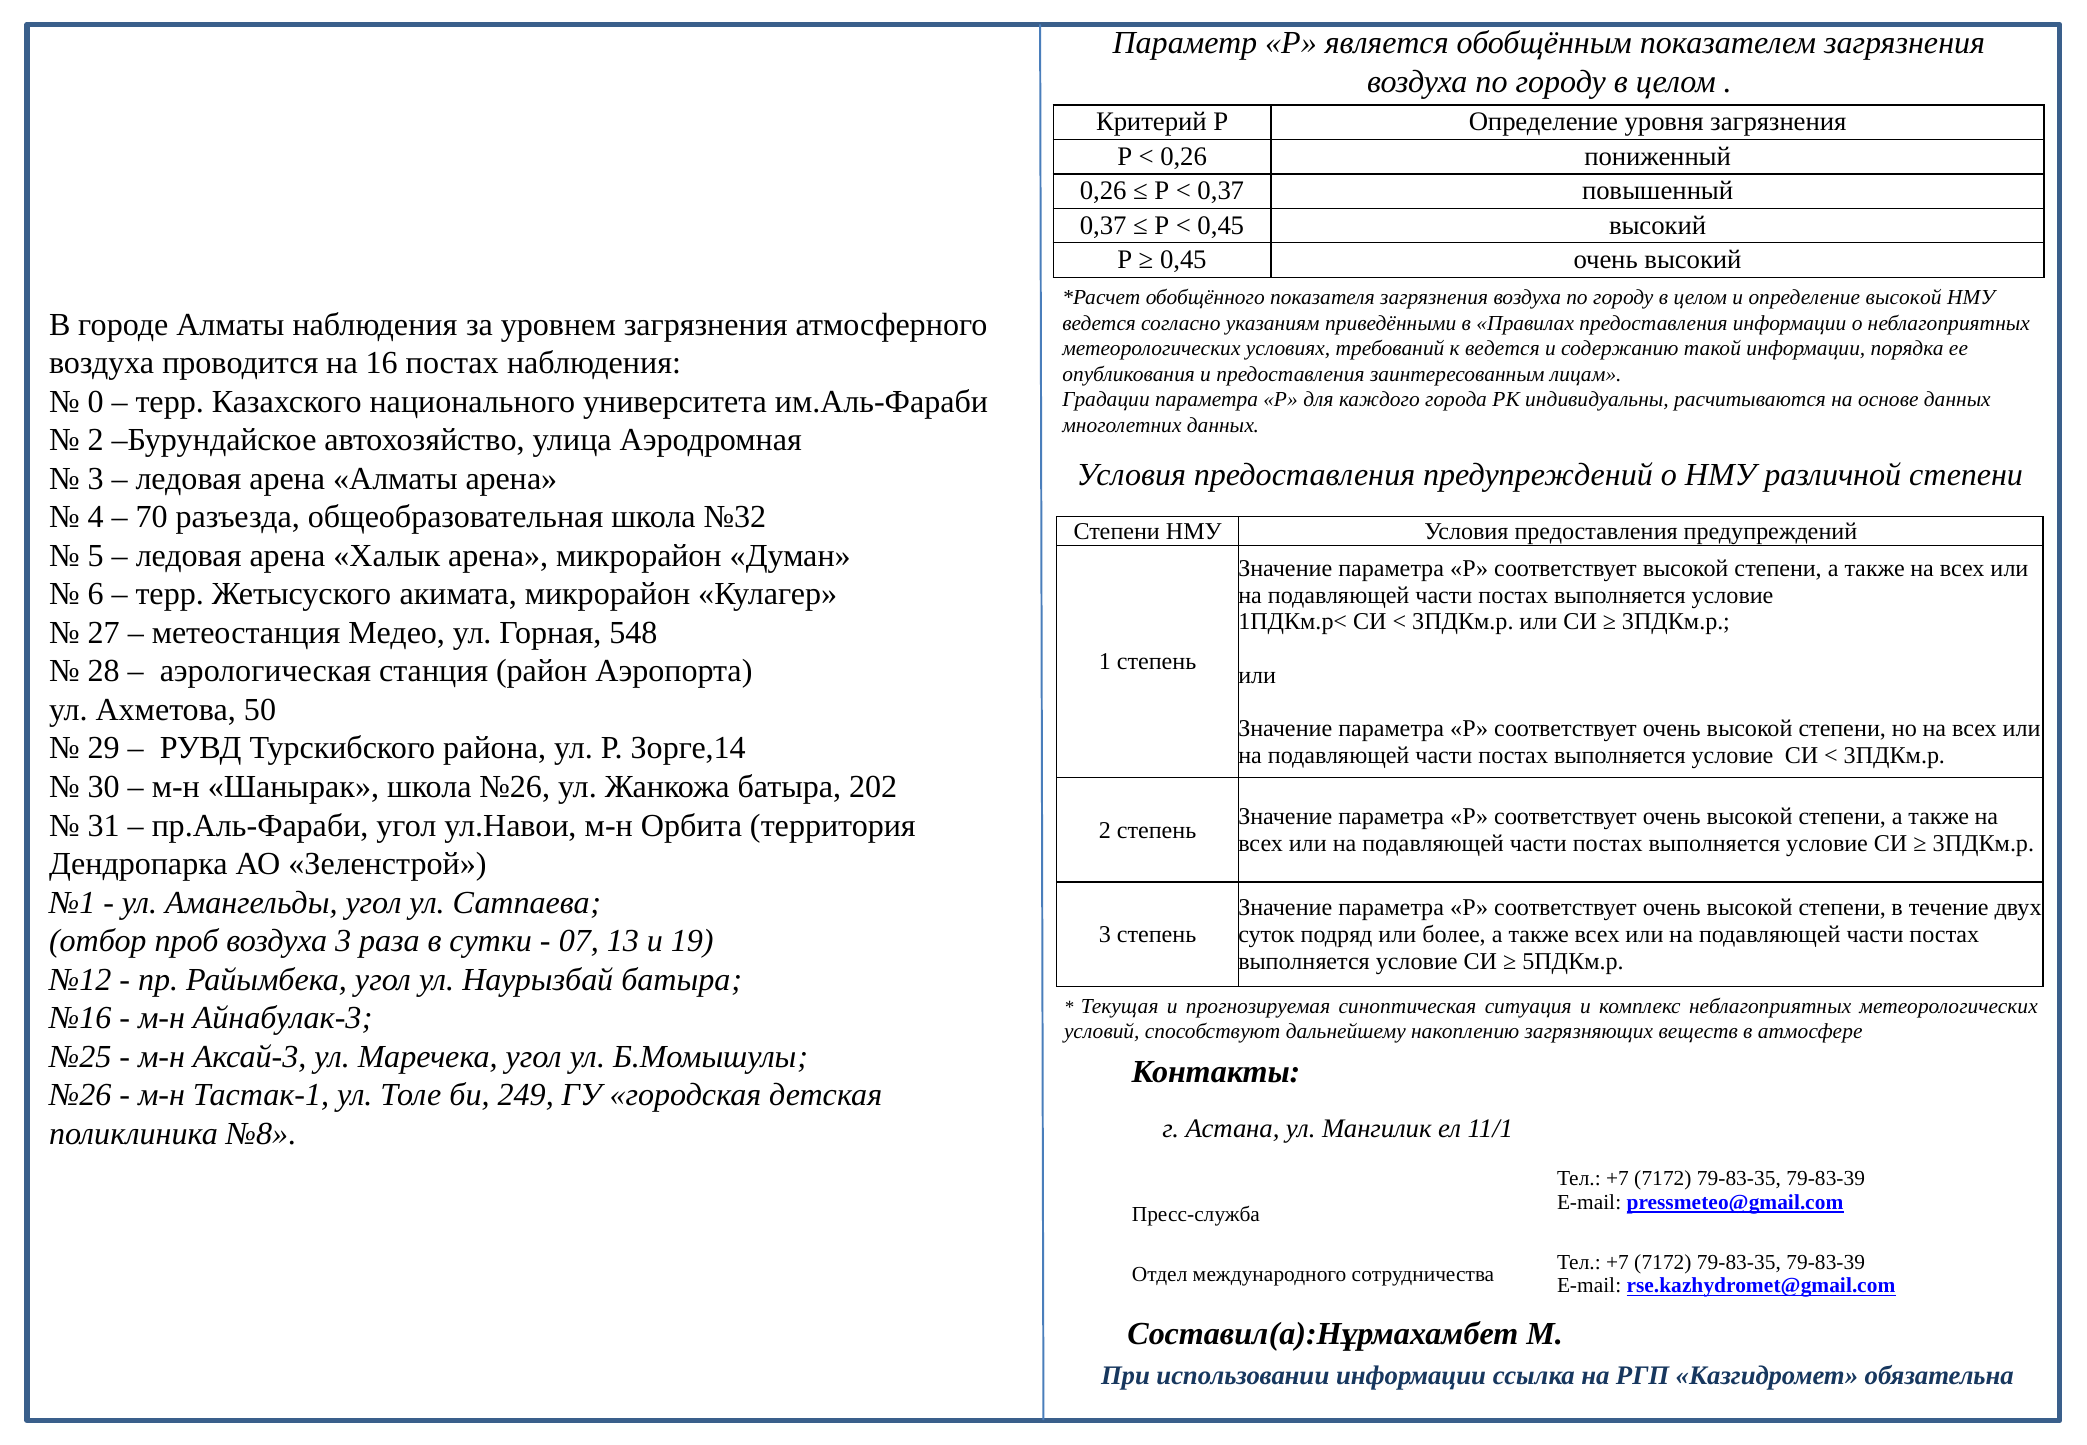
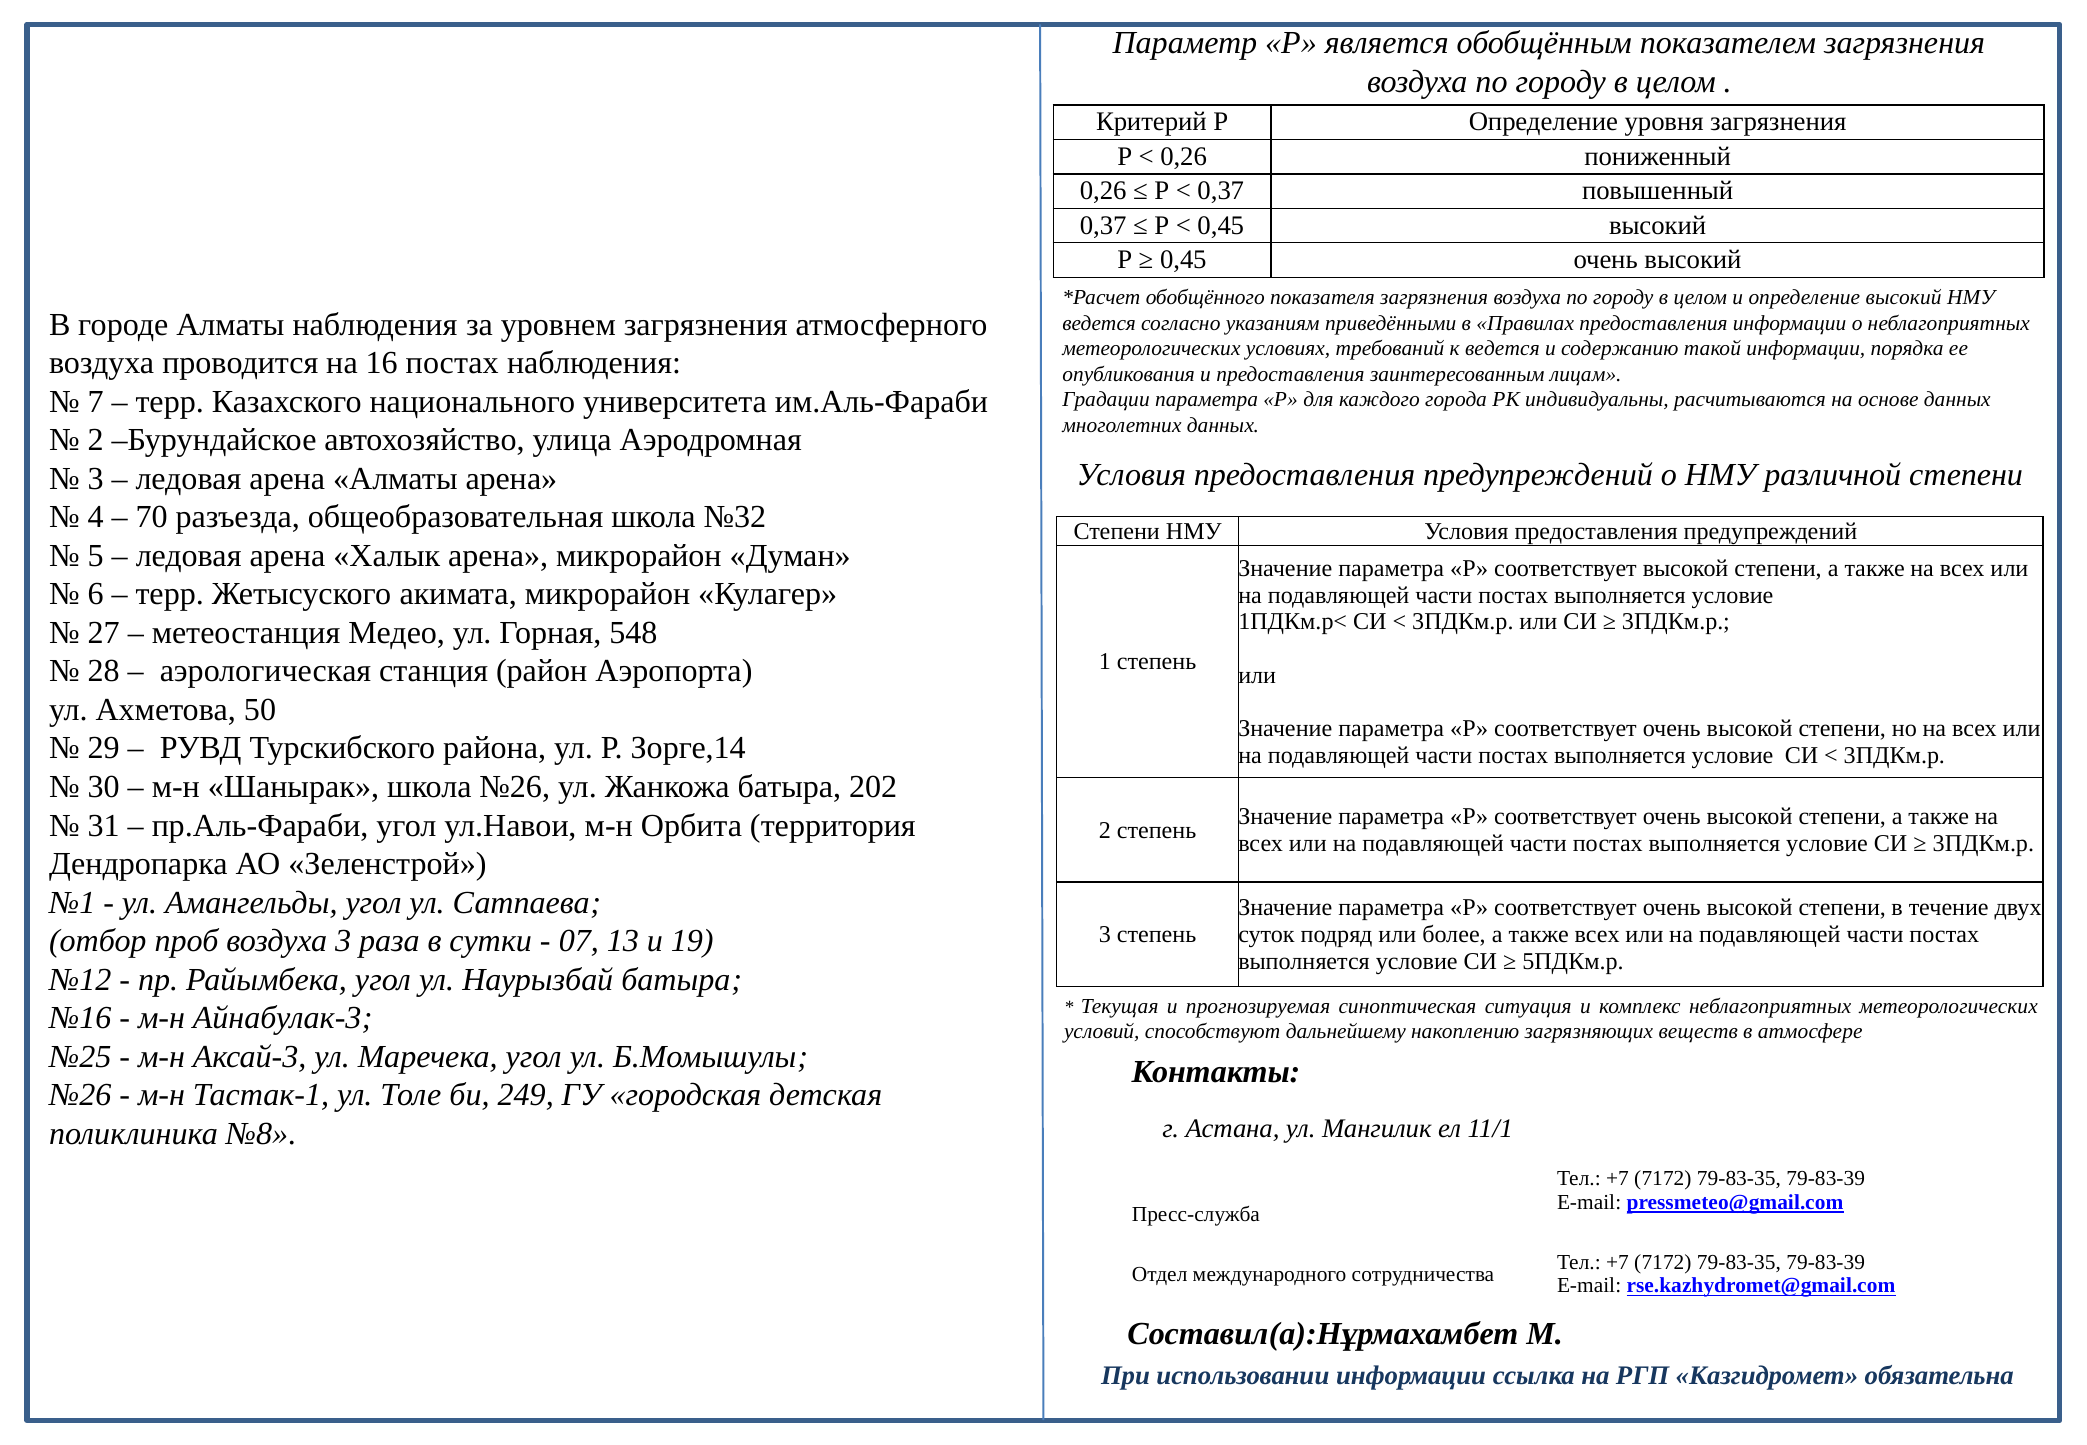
определение высокой: высокой -> высокий (1904, 297)
0: 0 -> 7 (96, 402)
